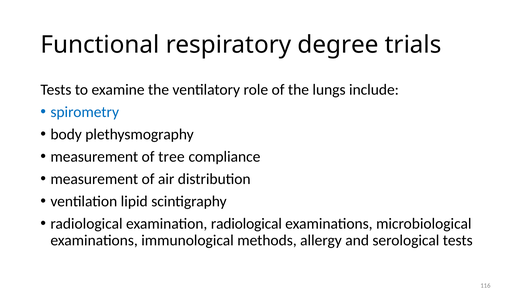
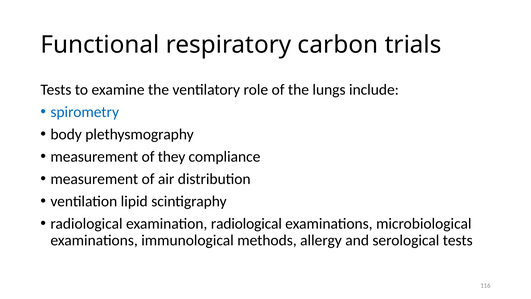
degree: degree -> carbon (338, 45)
tree: tree -> they (172, 157)
